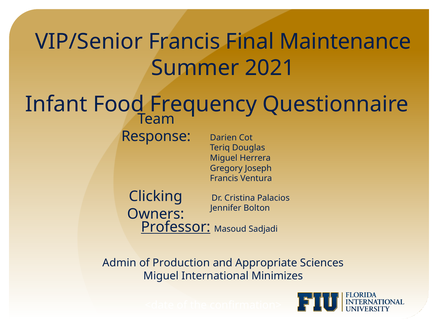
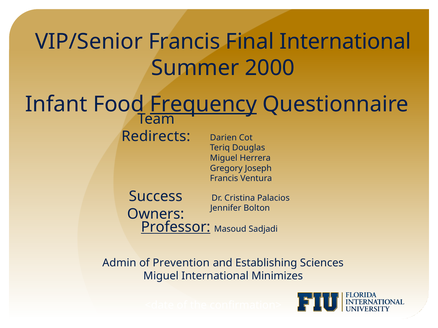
Final Maintenance: Maintenance -> International (345, 42)
2021: 2021 -> 2000 (270, 68)
Frequency underline: none -> present (203, 104)
Response: Response -> Redirects (156, 137)
Clicking: Clicking -> Success (156, 197)
Production: Production -> Prevention (181, 263)
Appropriate: Appropriate -> Establishing (266, 263)
